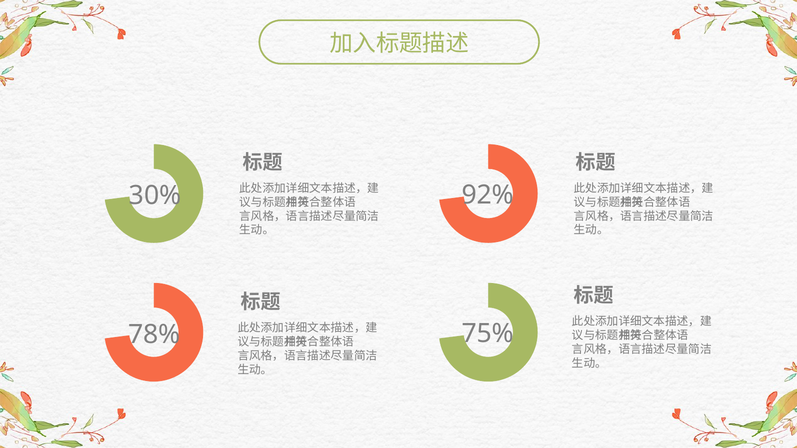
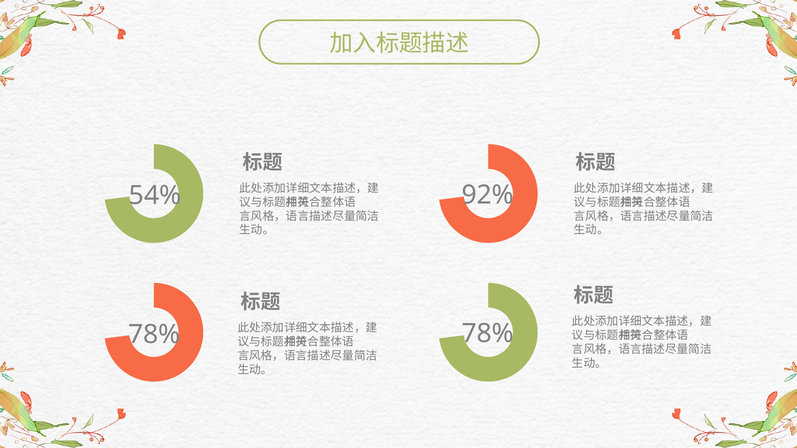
30%: 30% -> 54% (155, 196)
78% 75%: 75% -> 78% (488, 334)
